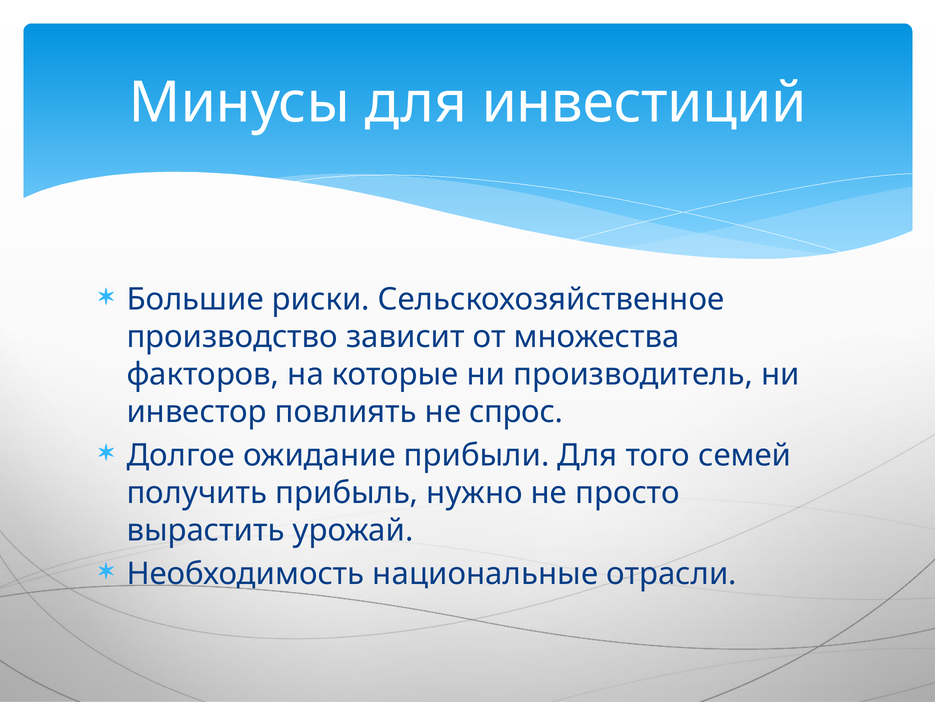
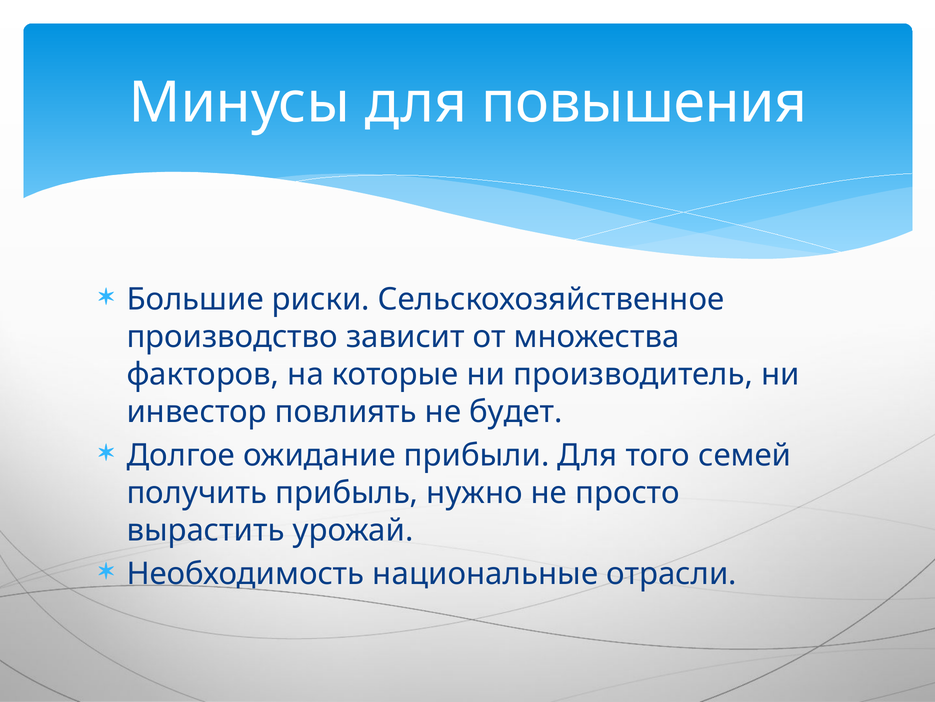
инвестиций: инвестиций -> повышения (644, 103)
спрос: спрос -> будет (516, 411)
